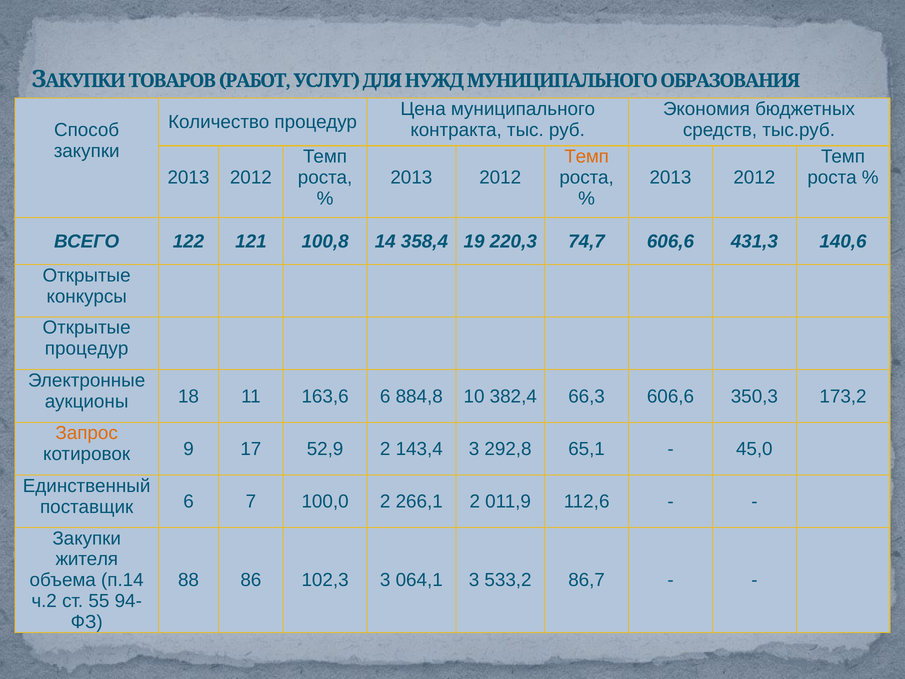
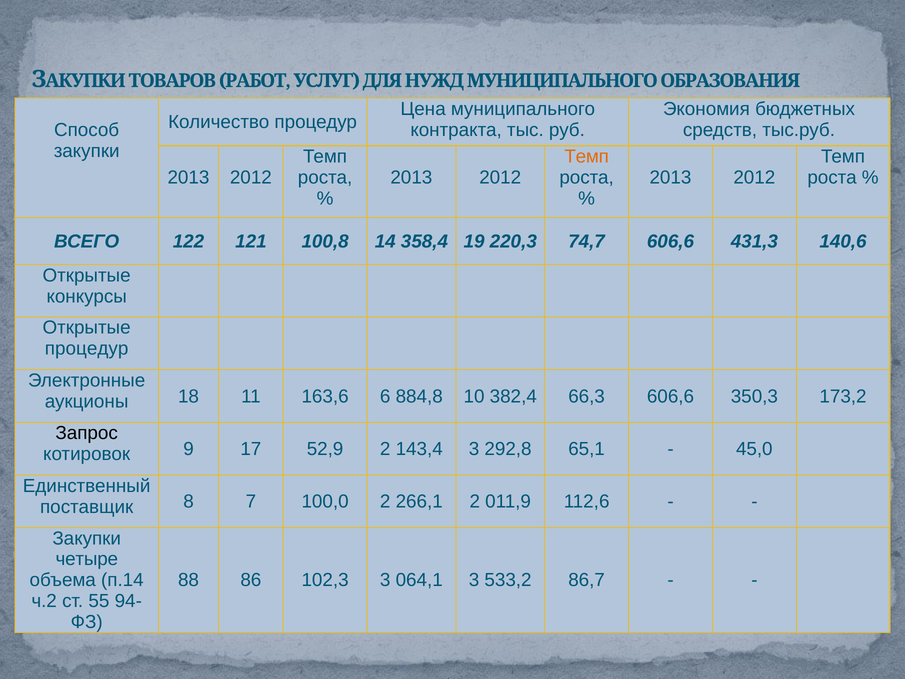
Запрос colour: orange -> black (87, 433)
поставщик 6: 6 -> 8 (189, 501)
жителя: жителя -> четыре (87, 559)
